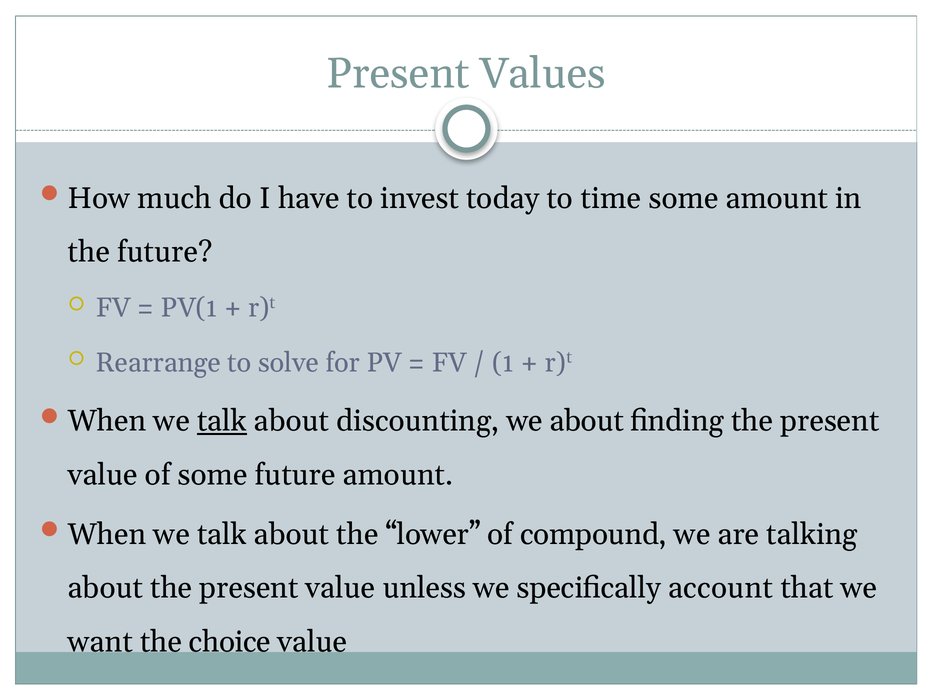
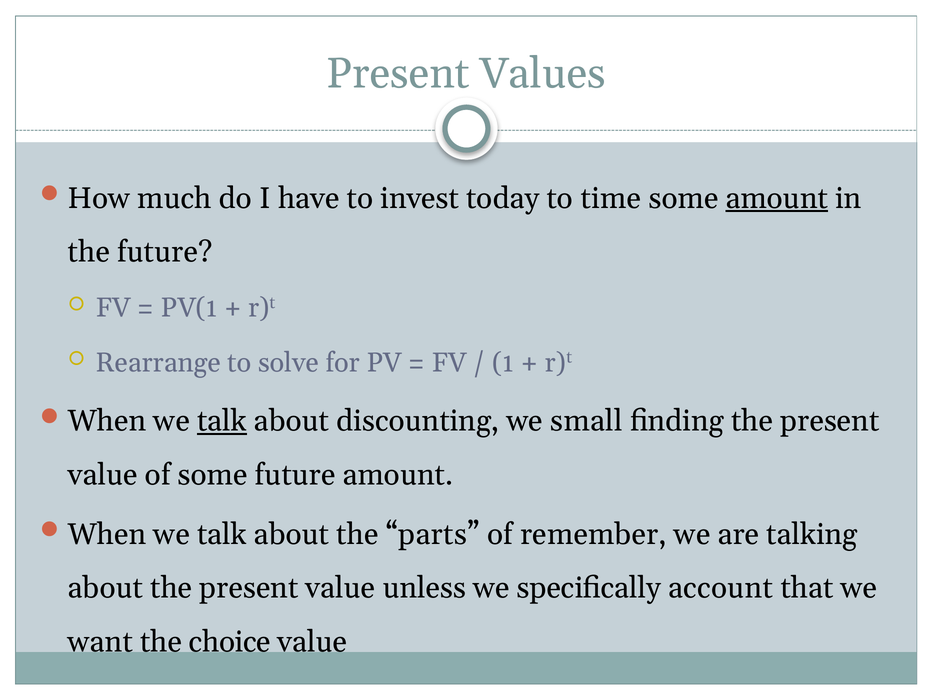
amount underline: none -> present (777, 198)
we about: about -> small (587, 421)
lower: lower -> parts (433, 534)
compound: compound -> remember (593, 534)
